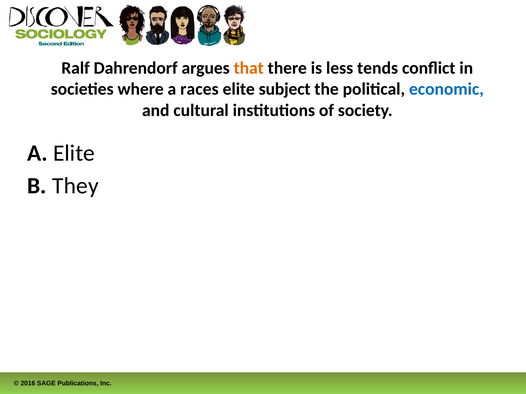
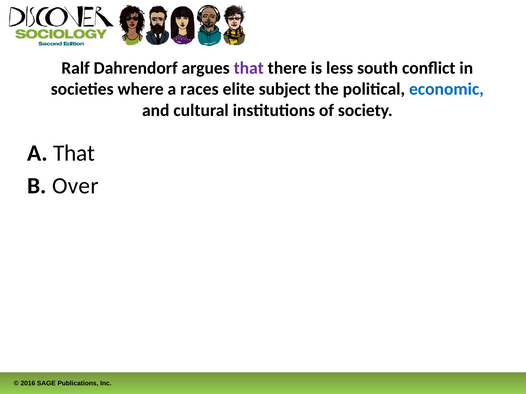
that colour: orange -> purple (249, 68)
tends: tends -> south (378, 68)
A Elite: Elite -> That (74, 153)
They: They -> Over (75, 186)
